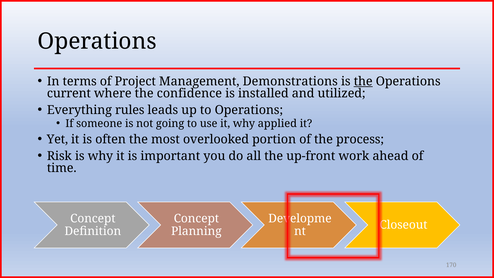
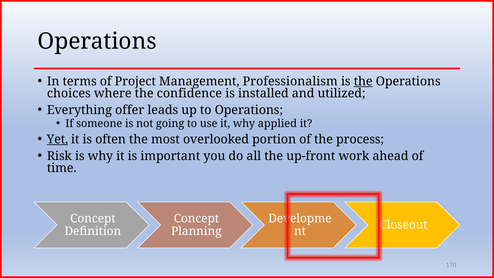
Demonstrations: Demonstrations -> Professionalism (290, 81)
current: current -> choices (69, 93)
rules: rules -> offer (130, 110)
Yet underline: none -> present (57, 139)
